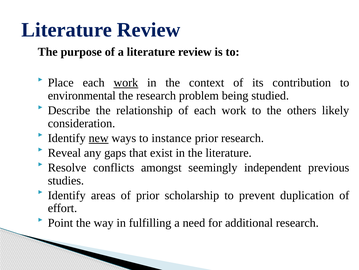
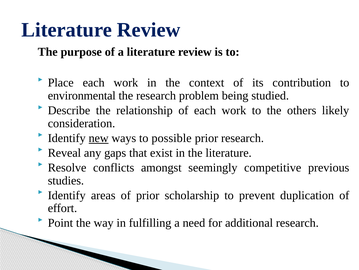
work underline: present -> none (126, 83)
instance: instance -> possible (172, 138)
independent: independent -> competitive (273, 167)
